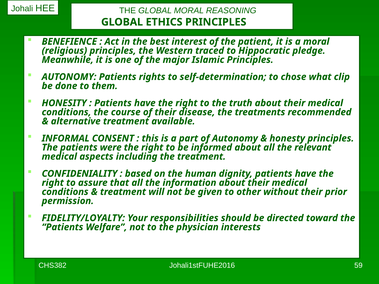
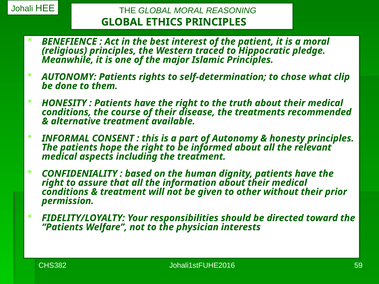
were: were -> hope (111, 148)
